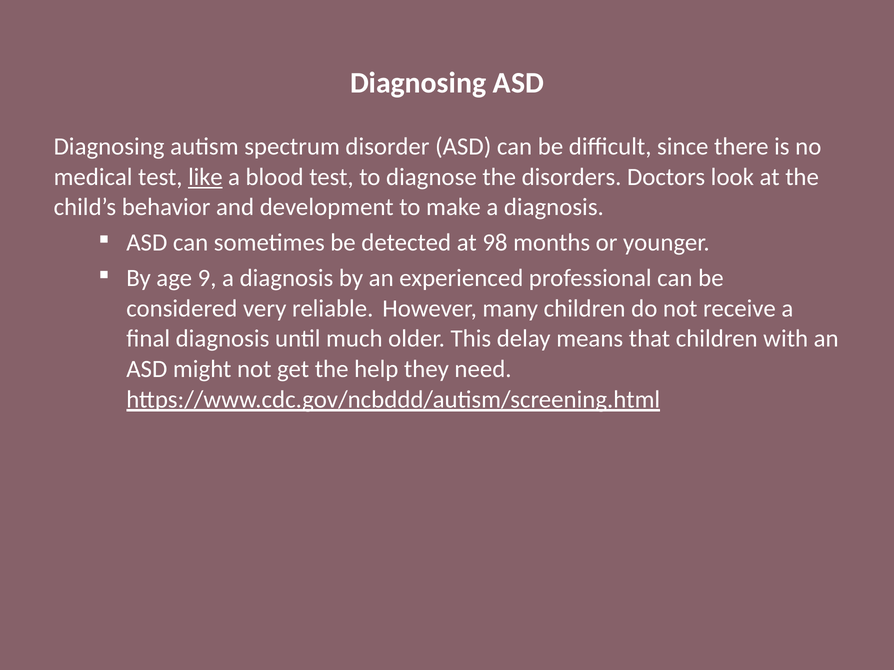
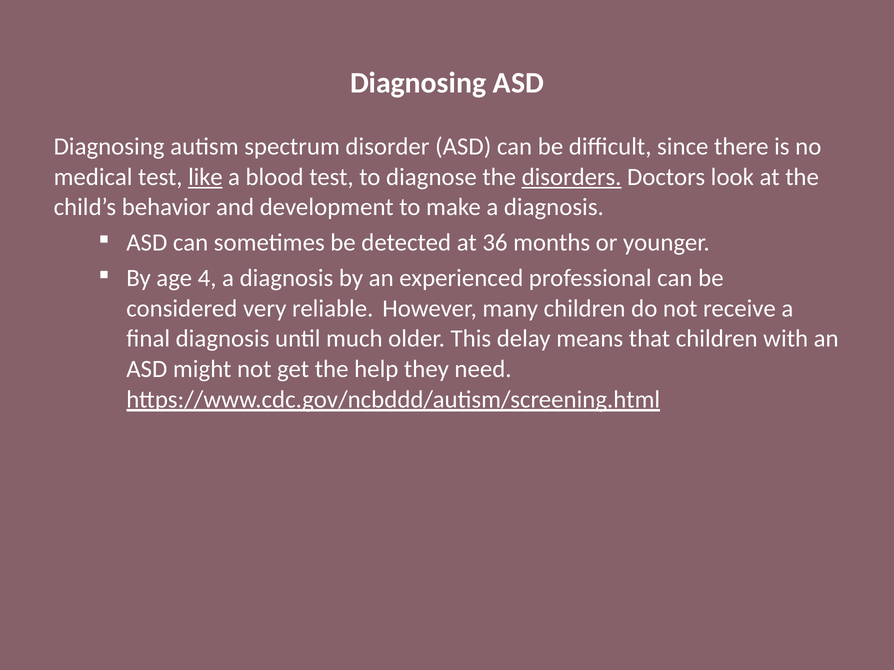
disorders underline: none -> present (572, 177)
98: 98 -> 36 (495, 243)
9: 9 -> 4 (207, 278)
